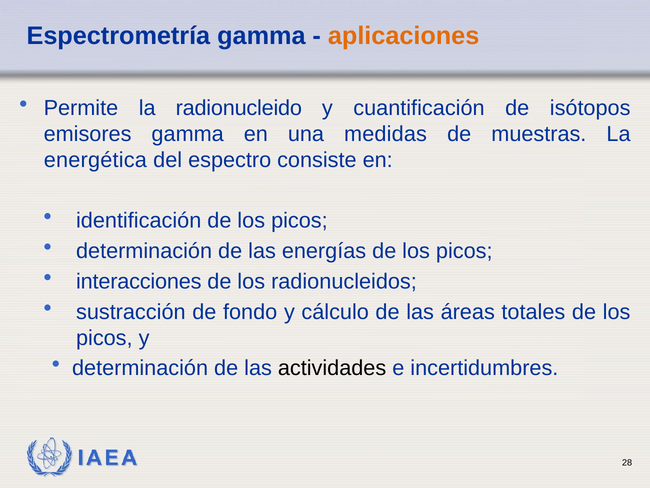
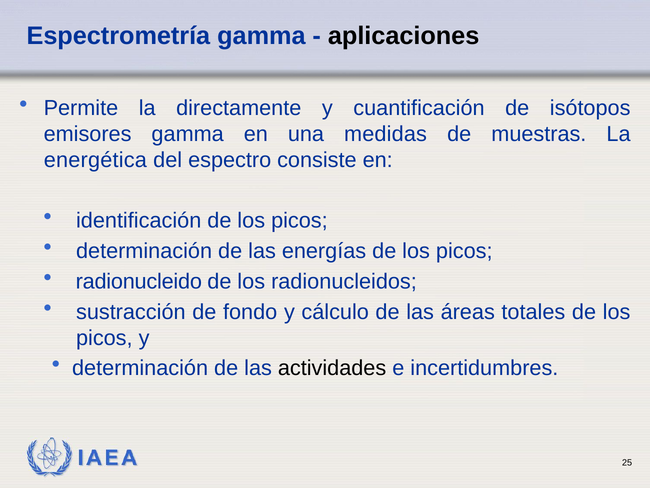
aplicaciones colour: orange -> black (404, 36)
radionucleido: radionucleido -> directamente (239, 108)
interacciones: interacciones -> radionucleido (139, 281)
28: 28 -> 25 (627, 462)
